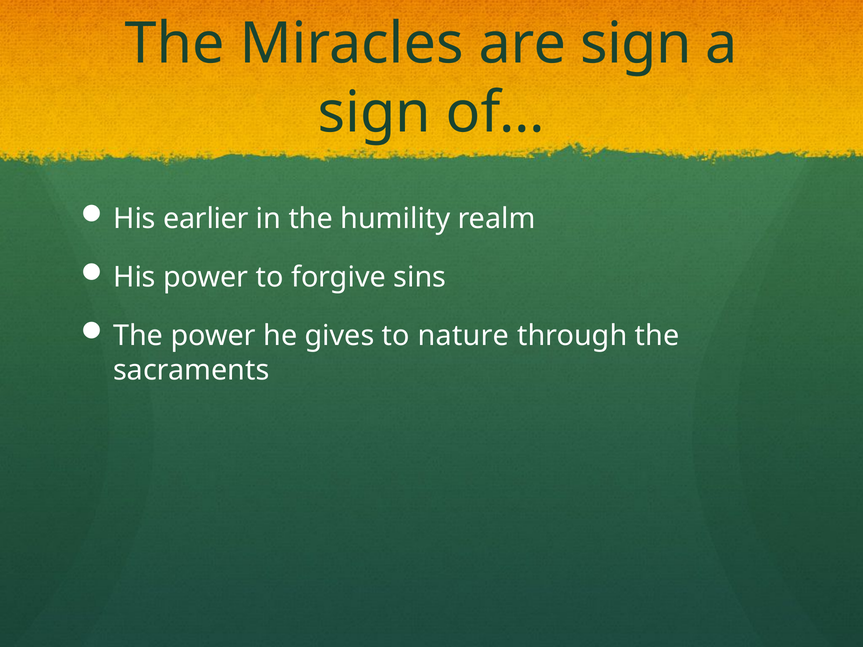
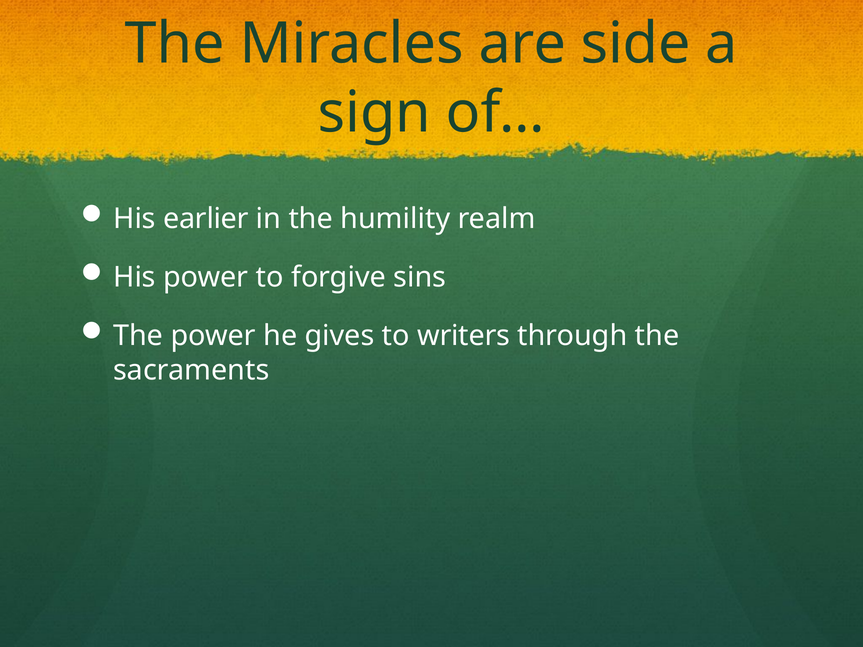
are sign: sign -> side (636, 44)
nature: nature -> writers (464, 336)
